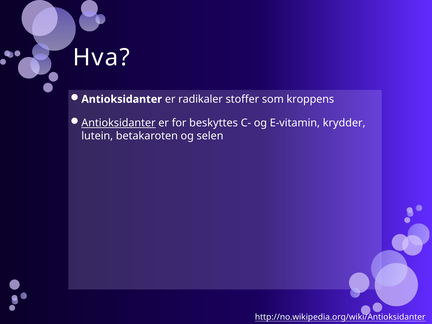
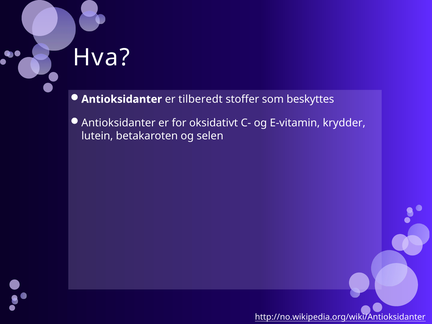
radikaler: radikaler -> tilberedt (200, 99)
kroppens: kroppens -> beskyttes (310, 99)
Antioksidanter underline: present -> none (118, 123)
beskyttes: beskyttes -> oksidativt (214, 123)
